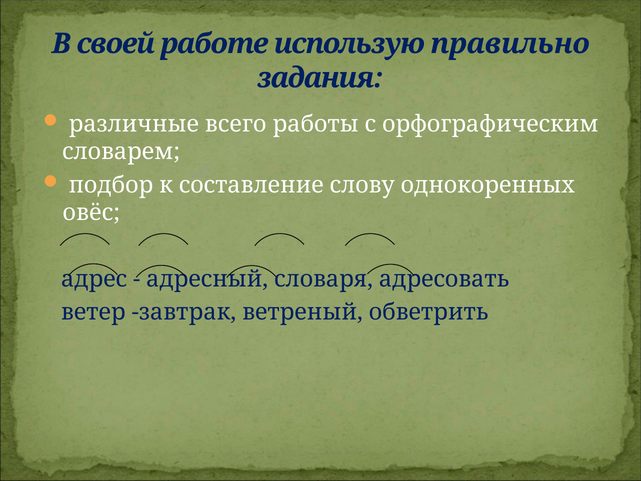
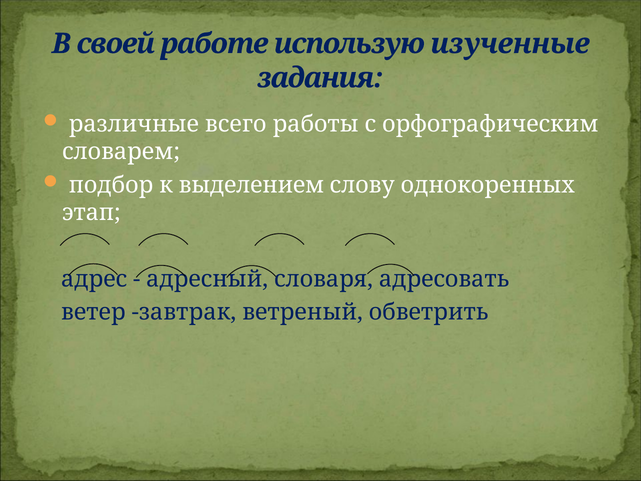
правильно: правильно -> изученные (510, 44)
составление: составление -> выделением (251, 185)
овёс: овёс -> этап (91, 213)
